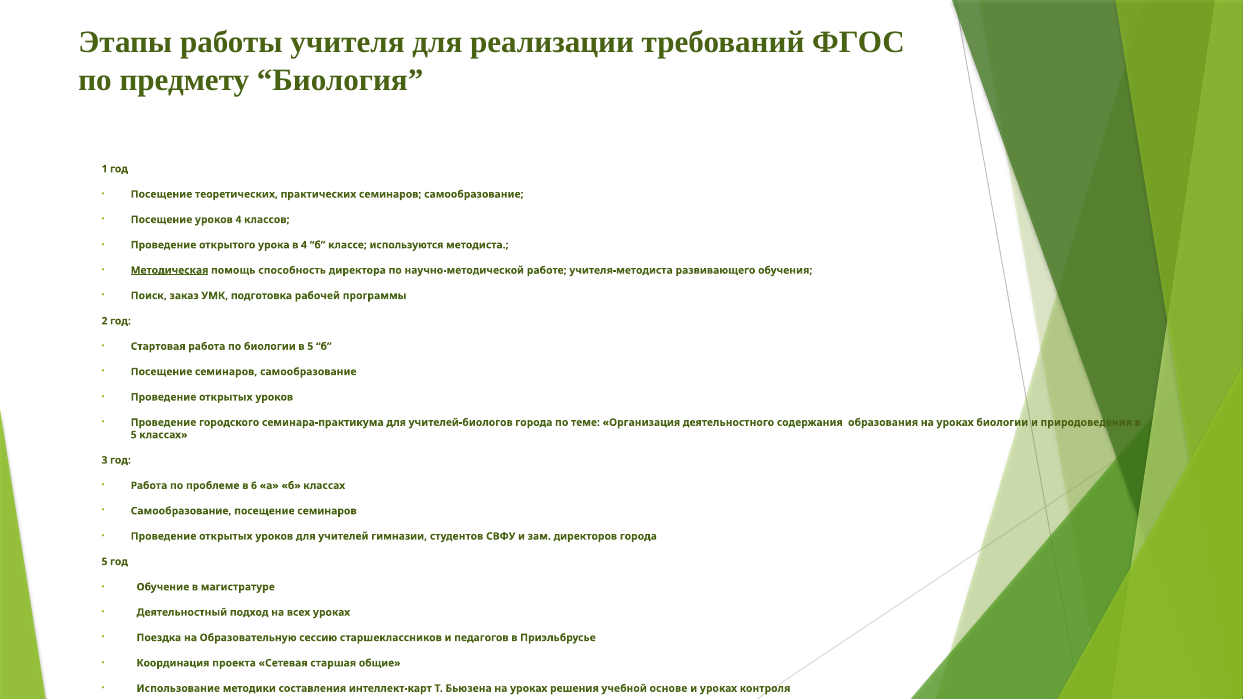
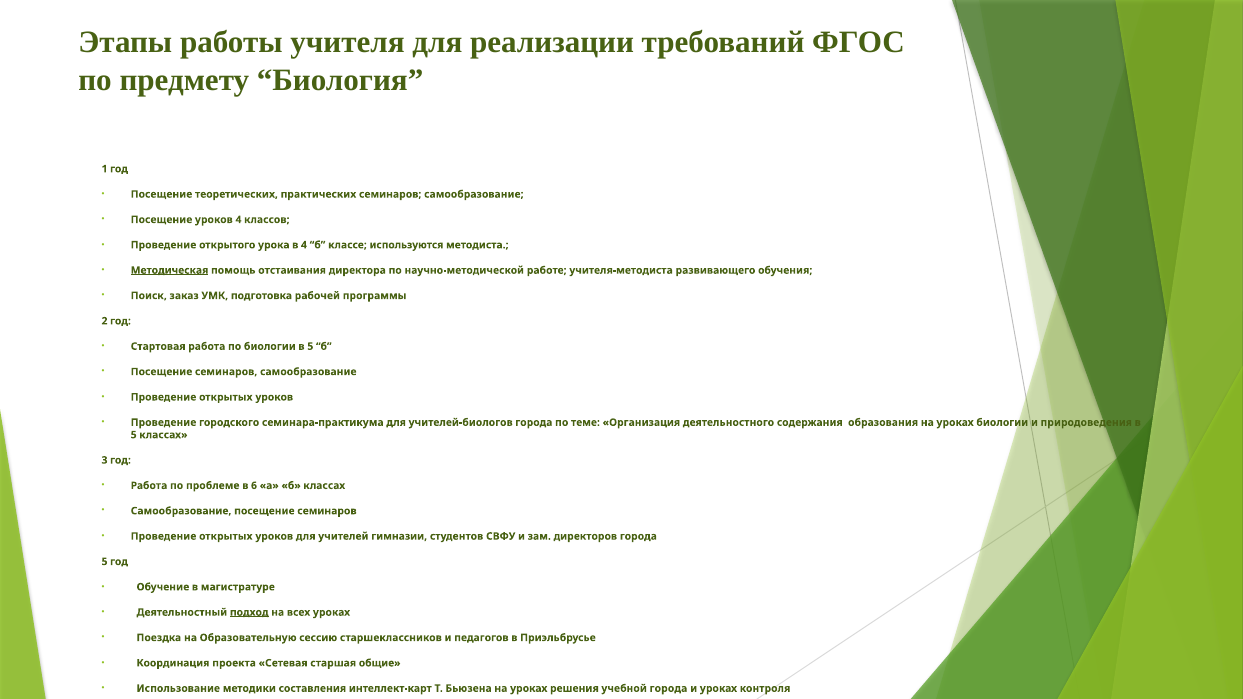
способность: способность -> отстаивания (292, 270)
подход underline: none -> present (249, 612)
учебной основе: основе -> города (668, 689)
